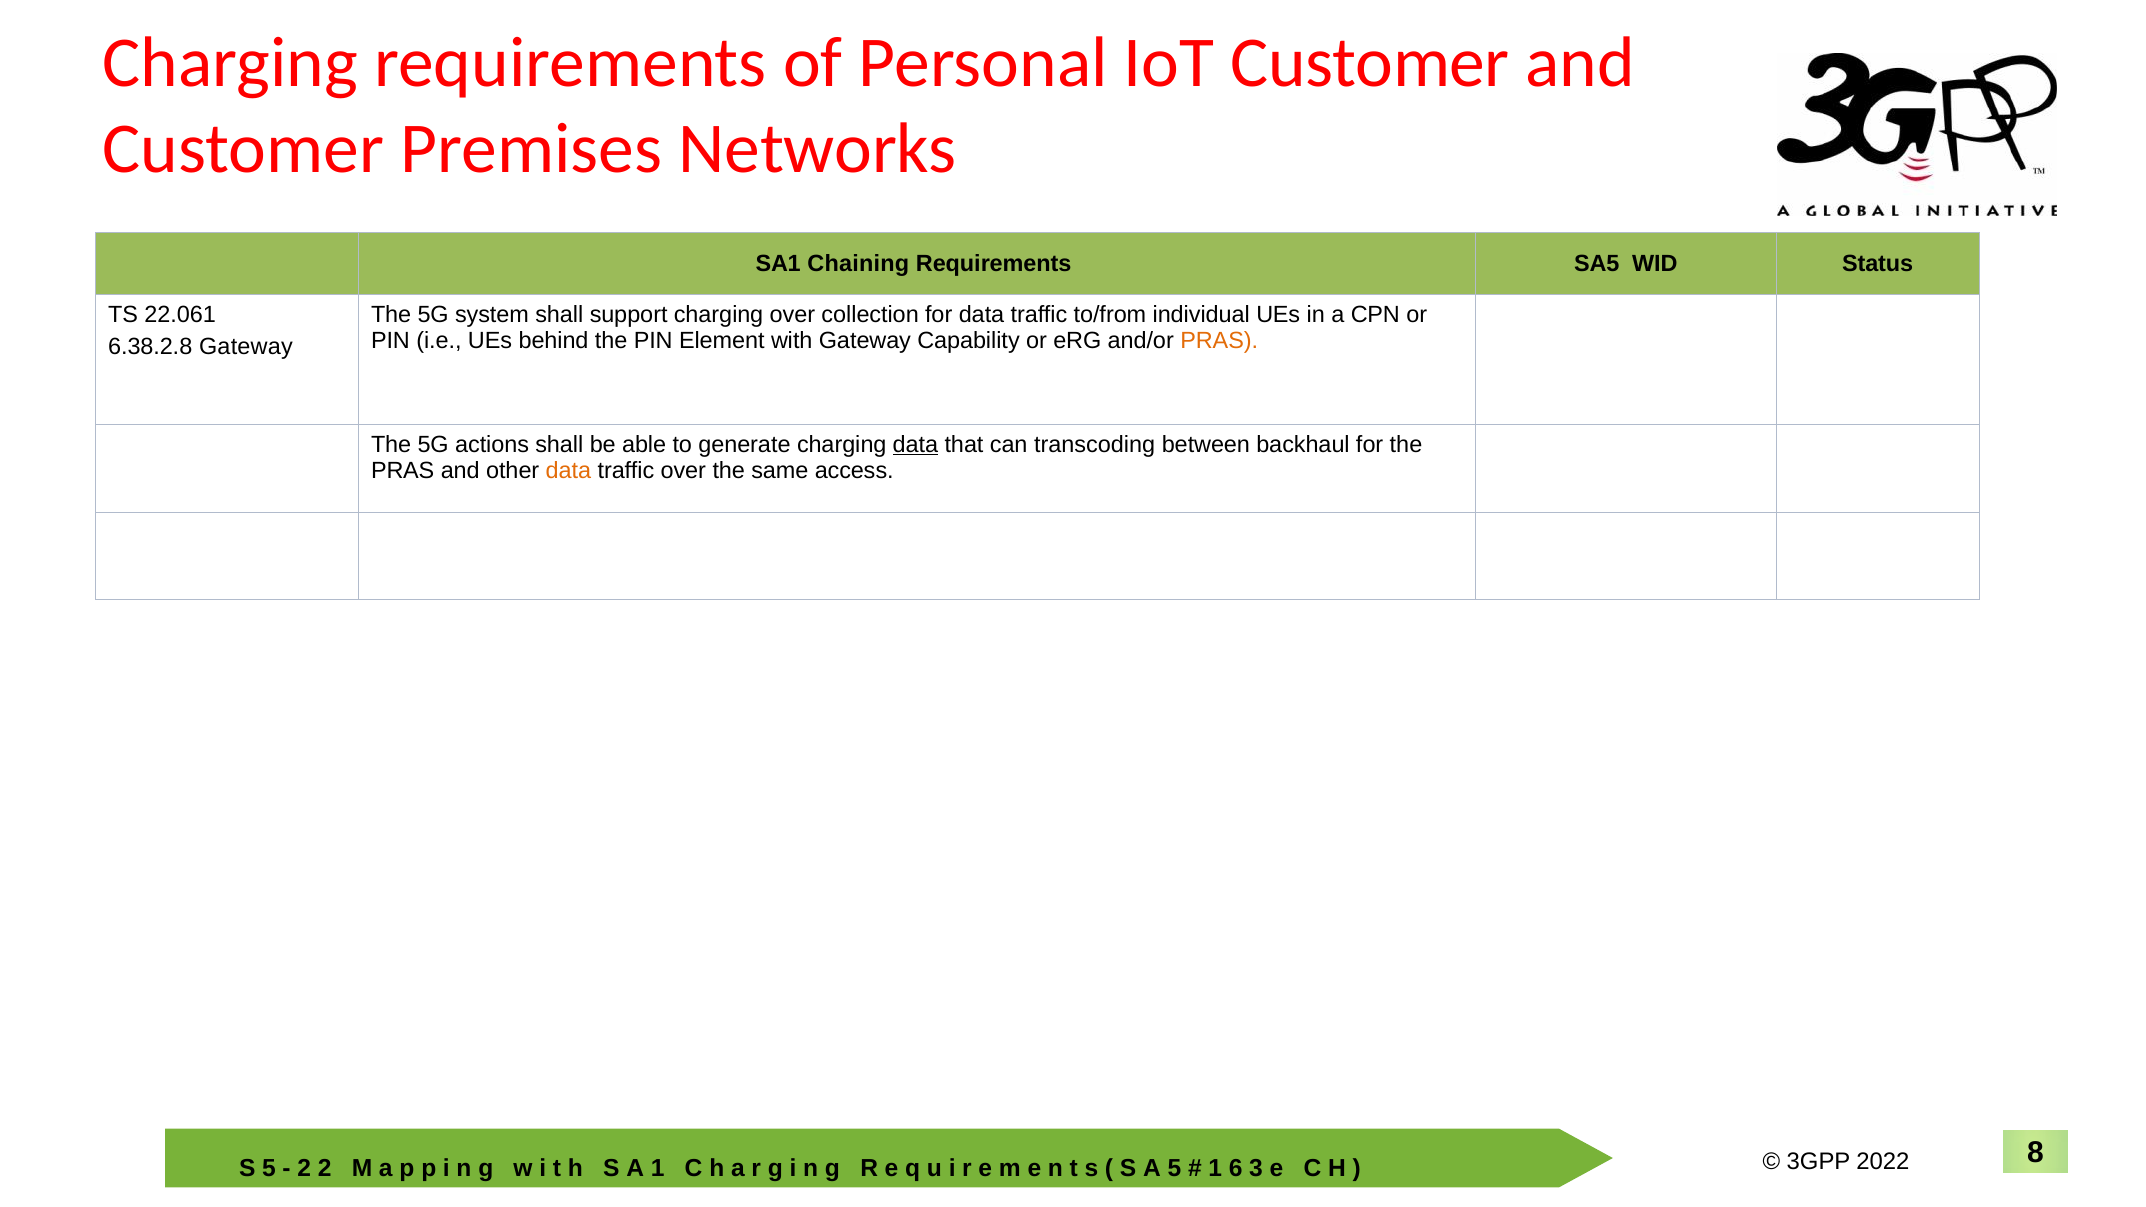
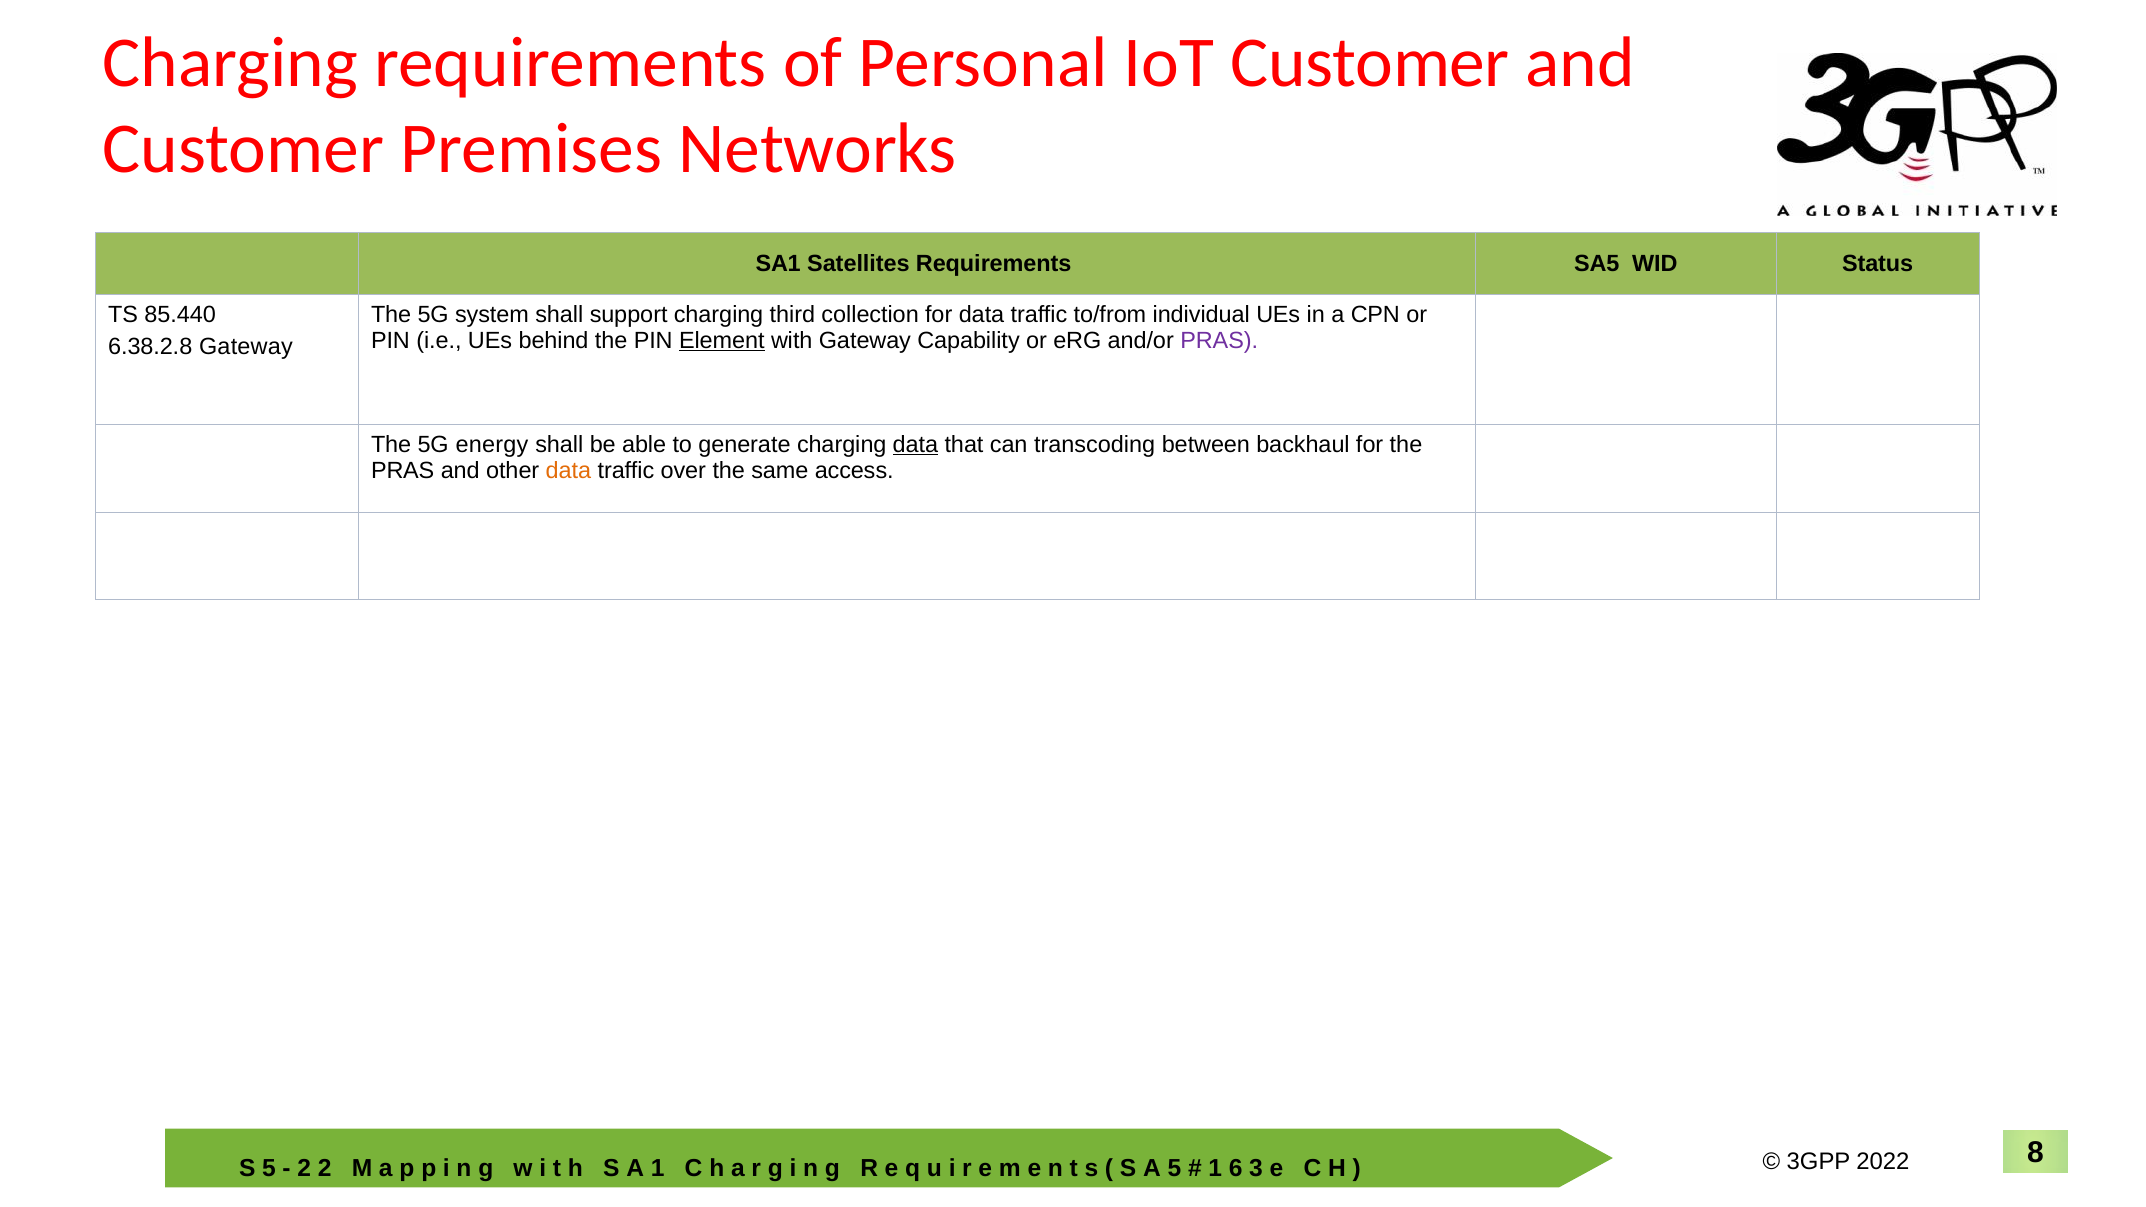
Chaining: Chaining -> Satellites (858, 264)
22.061: 22.061 -> 85.440 (180, 314)
charging over: over -> third (792, 314)
Element underline: none -> present (722, 340)
PRAS colour: orange -> purple (1219, 340)
actions: actions -> energy (492, 444)
